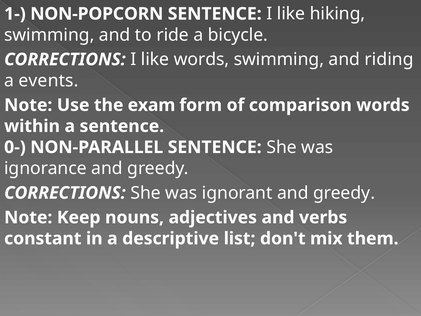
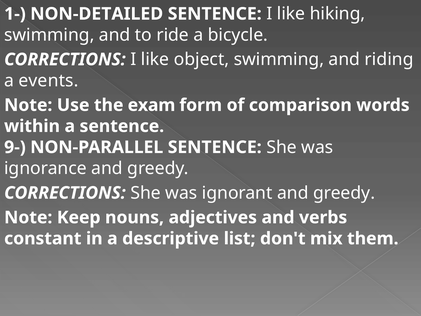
NON-POPCORN: NON-POPCORN -> NON-DETAILED (97, 14)
like words: words -> object (201, 59)
0-: 0- -> 9- (15, 147)
